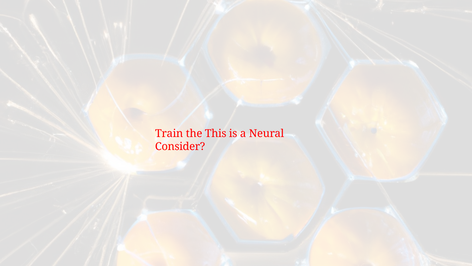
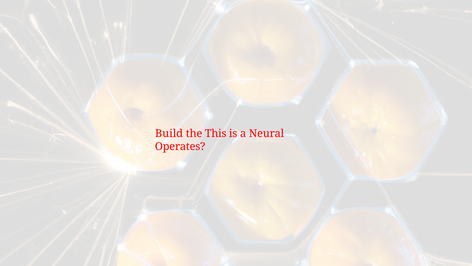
Train: Train -> Build (169, 133)
Consider: Consider -> Operates (180, 146)
